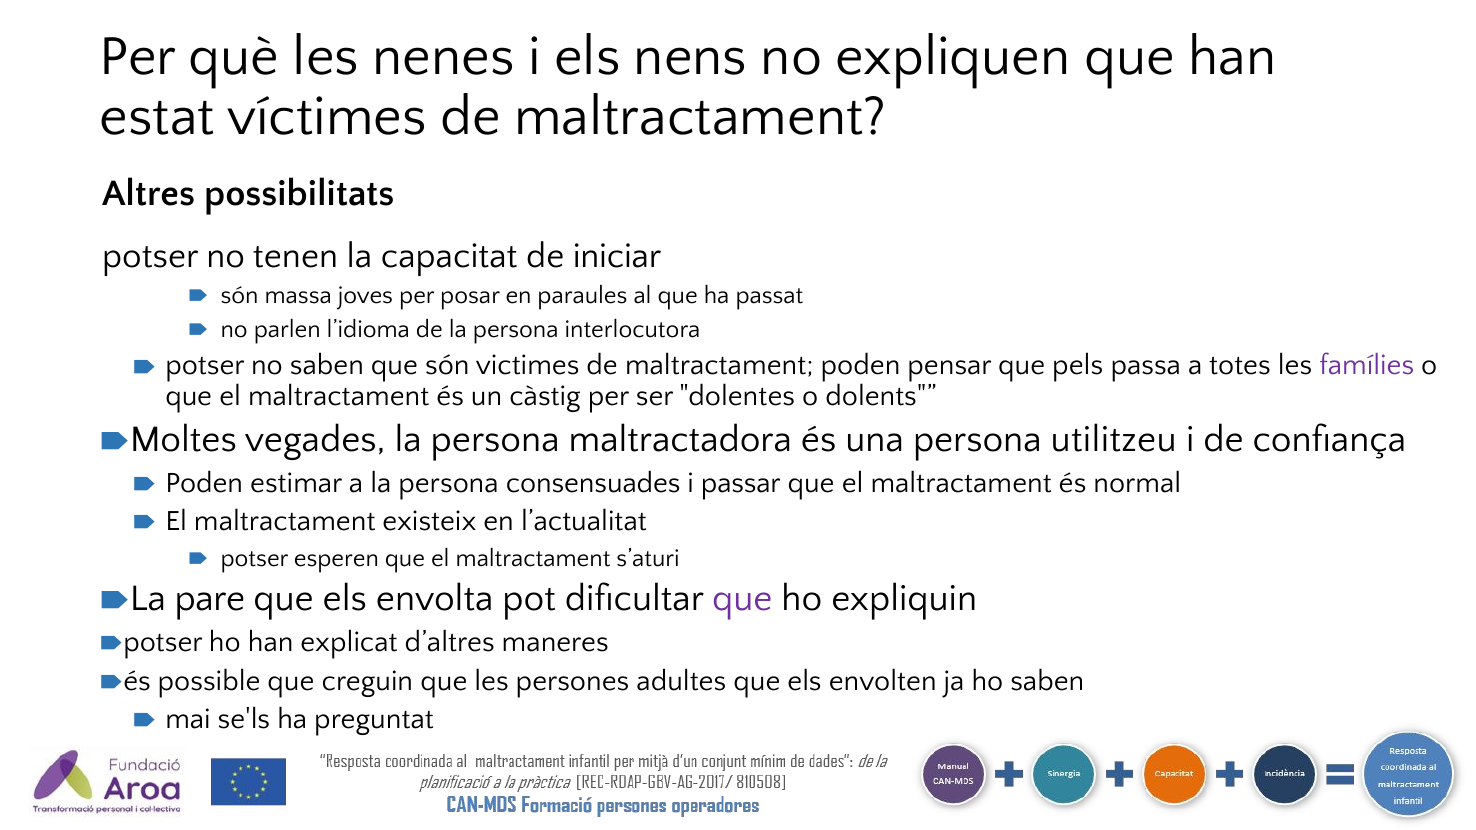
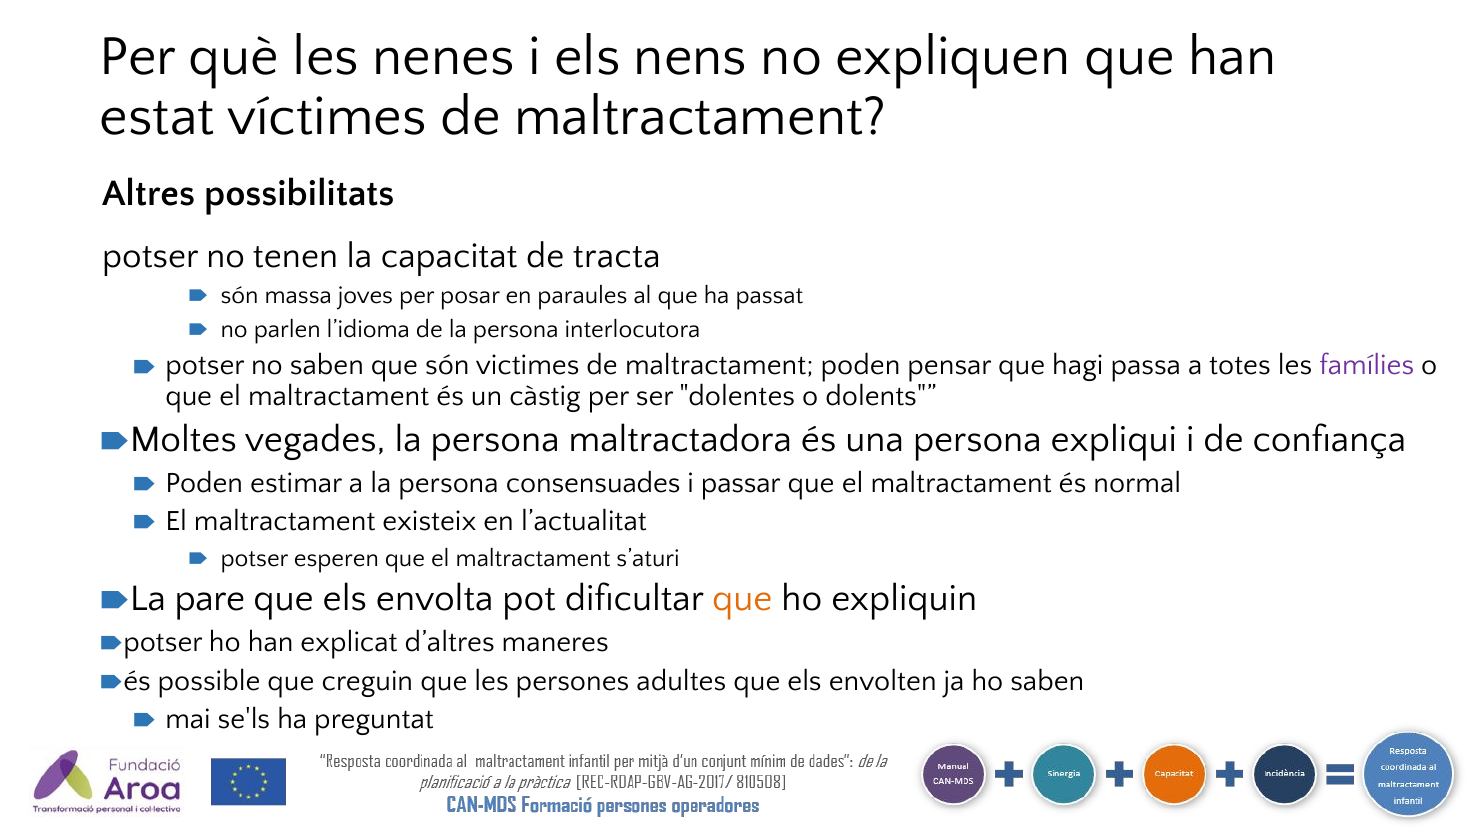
iniciar: iniciar -> tracta (617, 256)
pels: pels -> hagi (1078, 366)
utilitzeu: utilitzeu -> expliqui (1114, 440)
que colour: purple -> orange (742, 599)
